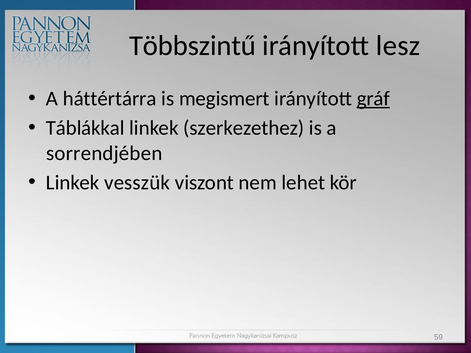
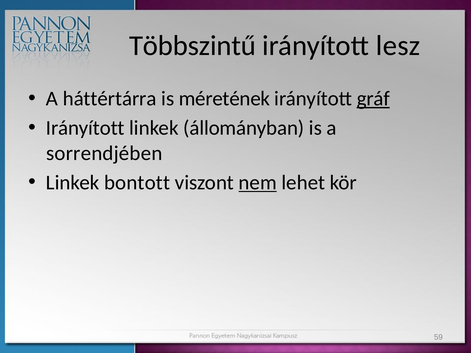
megismert: megismert -> méretének (224, 99)
Táblákkal: Táblákkal -> Irányított (85, 128)
szerkezethez: szerkezethez -> állományban (244, 128)
vesszük: vesszük -> bontott (137, 183)
nem underline: none -> present (258, 183)
